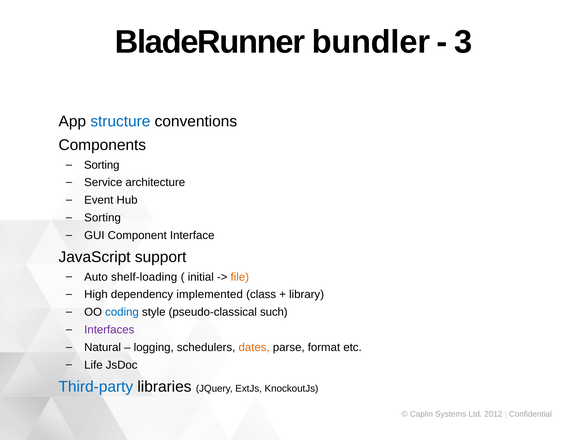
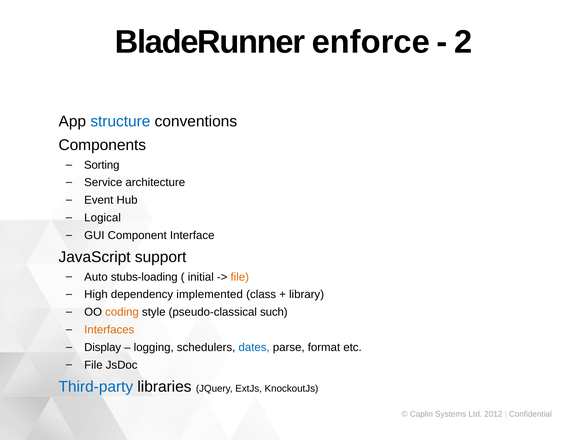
bundler: bundler -> enforce (371, 42)
3: 3 -> 2 (463, 42)
Sorting: Sorting -> Logical (103, 218)
shelf-loading: shelf-loading -> stubs-loading (144, 277)
coding colour: blue -> orange (122, 312)
Interfaces colour: purple -> orange (109, 330)
Natural: Natural -> Display (103, 348)
dates colour: orange -> blue (254, 348)
Life: Life -> File (93, 365)
